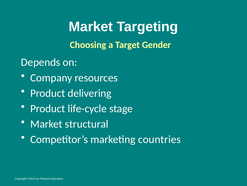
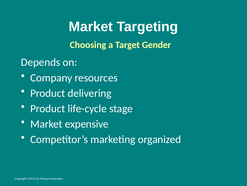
structural: structural -> expensive (87, 124)
countries: countries -> organized (160, 139)
